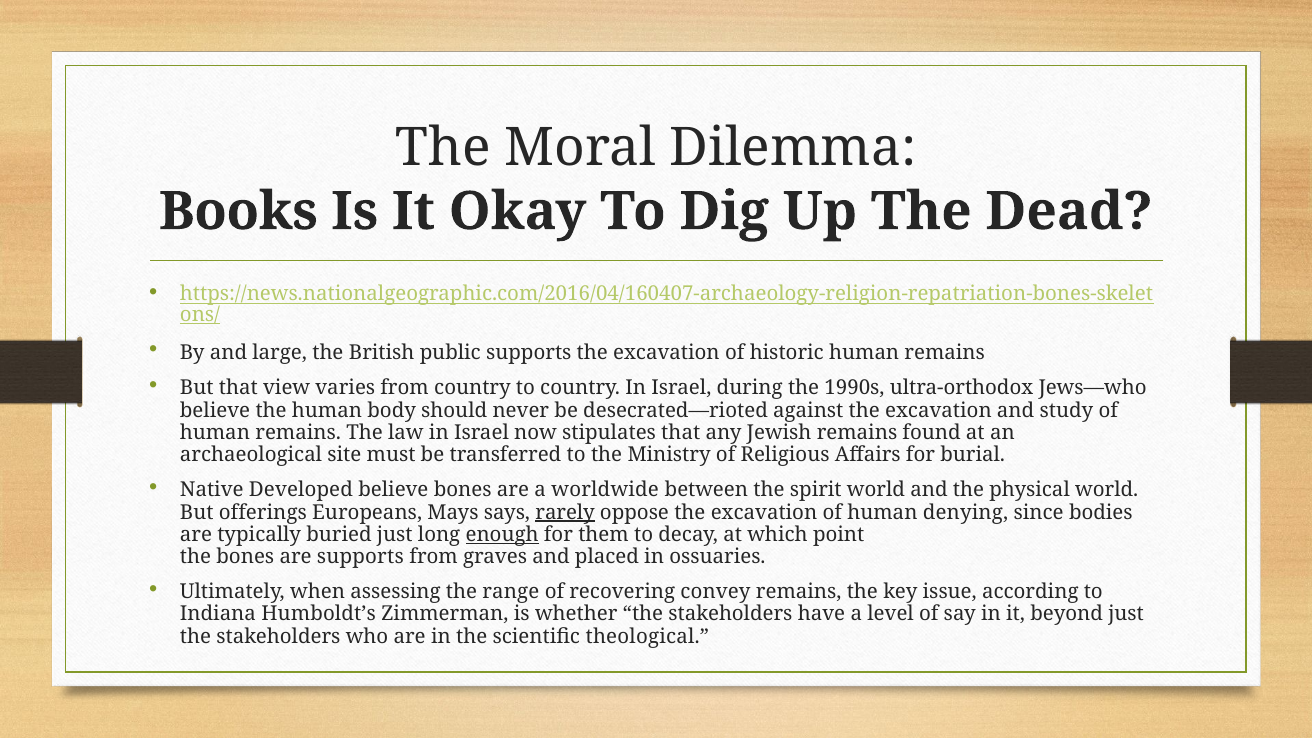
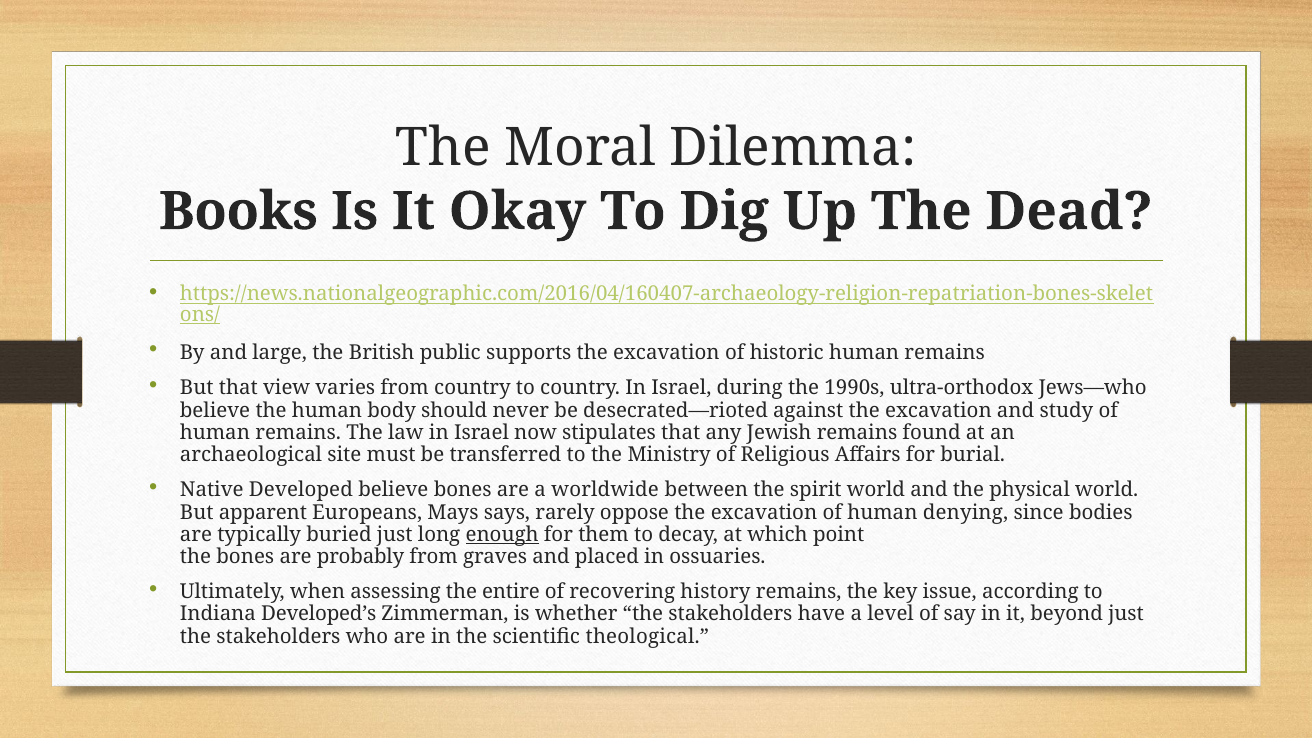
offerings: offerings -> apparent (263, 512)
rarely underline: present -> none (565, 512)
are supports: supports -> probably (361, 557)
range: range -> entire (511, 592)
convey: convey -> history (715, 592)
Humboldt’s: Humboldt’s -> Developed’s (319, 614)
